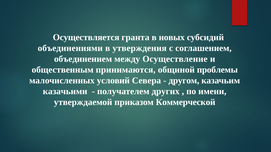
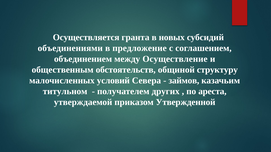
утверждения: утверждения -> предложение (140, 48)
принимаются: принимаются -> обстоятельств (126, 70)
проблемы: проблемы -> структуру (217, 70)
другом: другом -> займов (184, 81)
казачьими: казачьими -> титульном (65, 92)
имени: имени -> ареста (212, 92)
Коммерческой: Коммерческой -> Утвержденной (186, 102)
